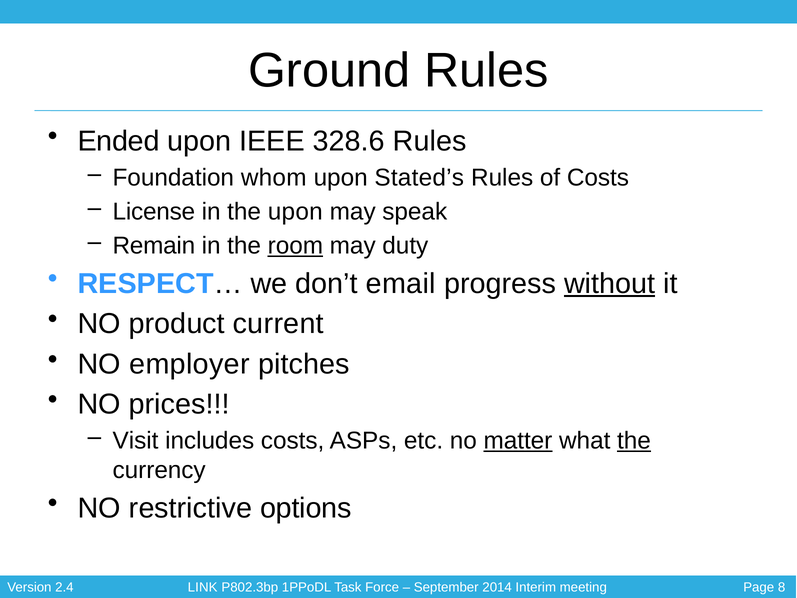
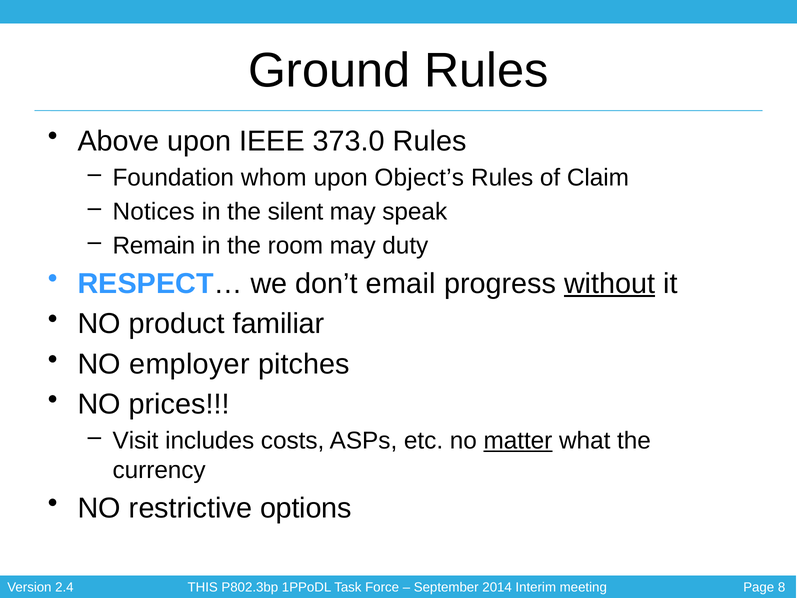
Ended: Ended -> Above (118, 141)
328.6: 328.6 -> 373.0 (349, 141)
Stated’s: Stated’s -> Object’s (419, 177)
of Costs: Costs -> Claim (598, 177)
License: License -> Notices (154, 212)
the upon: upon -> silent (296, 212)
room underline: present -> none (295, 246)
current: current -> familiar (279, 324)
the underline: present -> none (634, 441)
LINK: LINK -> THIS (203, 587)
